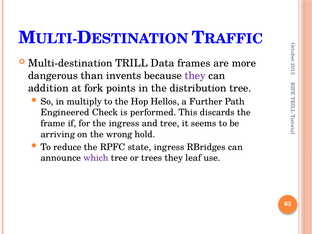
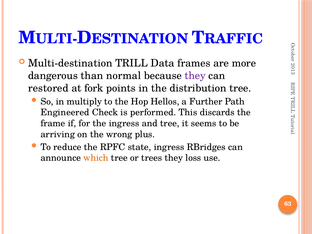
invents: invents -> normal (124, 76)
addition: addition -> restored (48, 88)
hold: hold -> plus (145, 134)
which colour: purple -> orange (96, 158)
leaf: leaf -> loss (193, 158)
